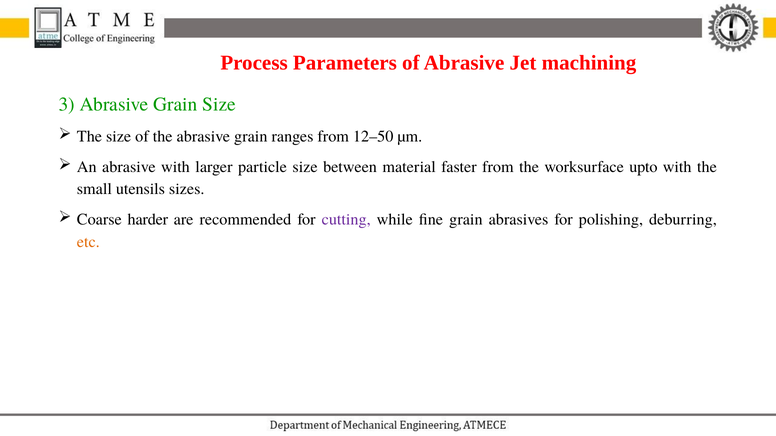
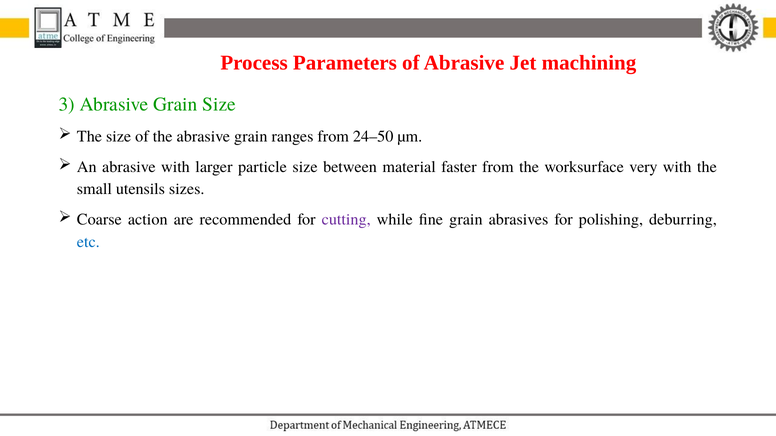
12–50: 12–50 -> 24–50 (373, 137)
upto: upto -> very (643, 167)
harder: harder -> action (148, 220)
etc colour: orange -> blue (88, 242)
